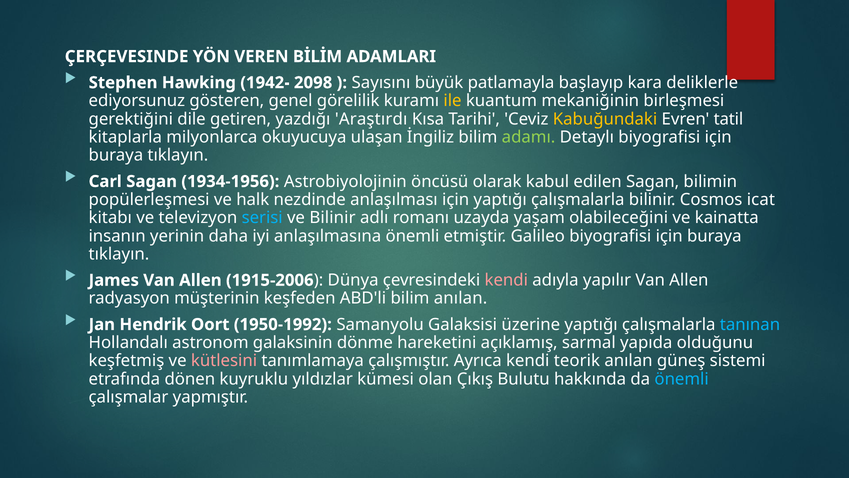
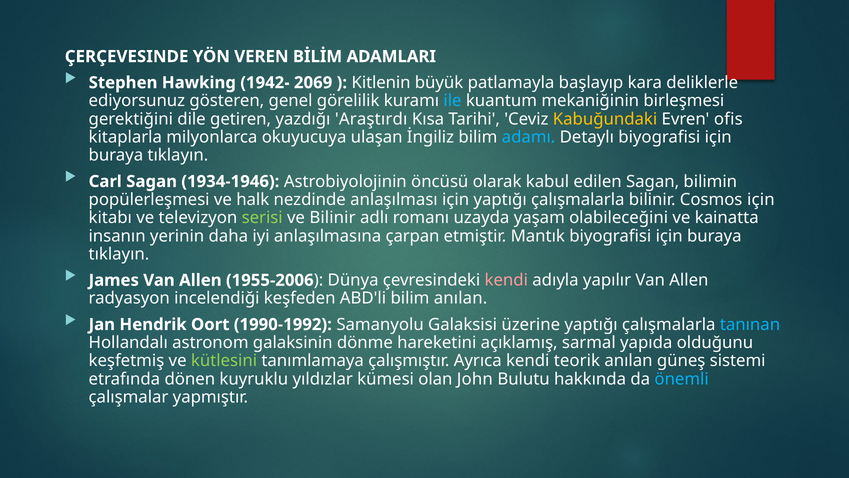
2098: 2098 -> 2069 (313, 83)
Sayısını: Sayısını -> Kitlenin (381, 83)
ile colour: yellow -> light blue (453, 101)
tatil: tatil -> ofis (728, 119)
adamı colour: light green -> light blue (529, 137)
1934-1956: 1934-1956 -> 1934-1946 (230, 181)
Cosmos icat: icat -> için (761, 199)
serisi colour: light blue -> light green (262, 218)
anlaşılmasına önemli: önemli -> çarpan (413, 236)
Galileo: Galileo -> Mantık (538, 236)
1915-2006: 1915-2006 -> 1955-2006 (270, 280)
müşterinin: müşterinin -> incelendiği (217, 298)
1950-1992: 1950-1992 -> 1990-1992 (283, 324)
kütlesini colour: pink -> light green (224, 361)
Çıkış: Çıkış -> John (475, 379)
